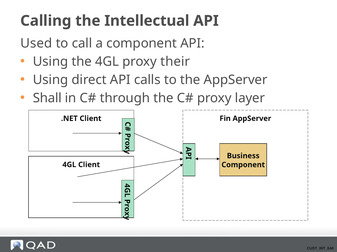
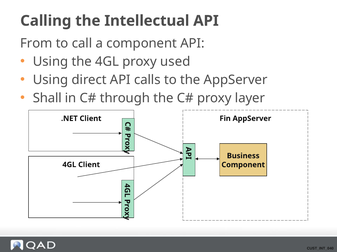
Used: Used -> From (36, 43)
their: their -> used (175, 62)
